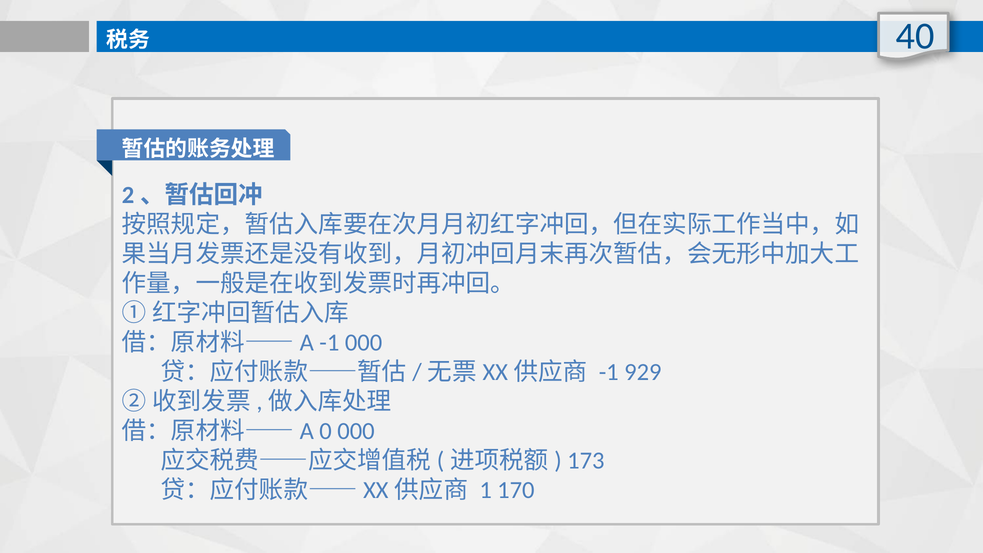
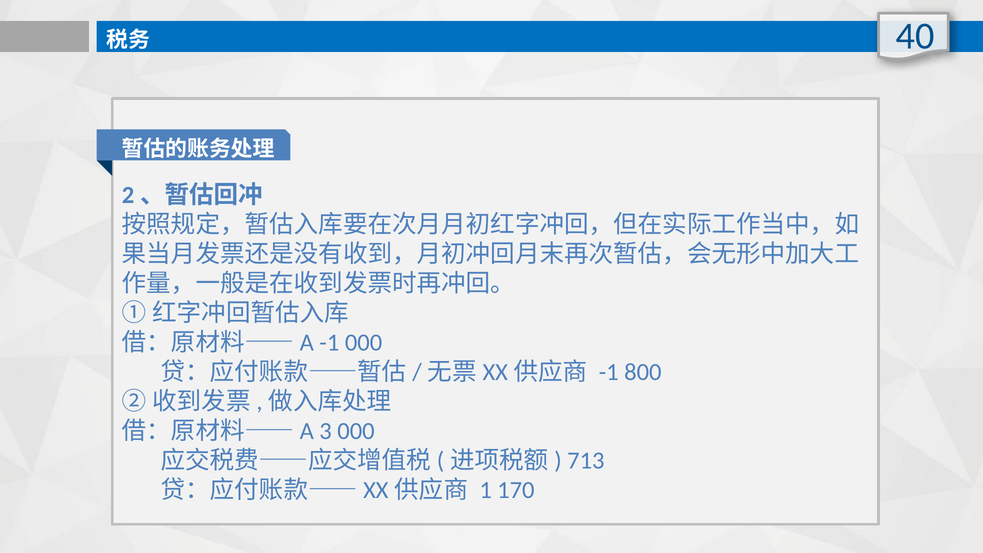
929: 929 -> 800 (643, 372)
0: 0 -> 3 (326, 431)
173: 173 -> 713 (586, 460)
